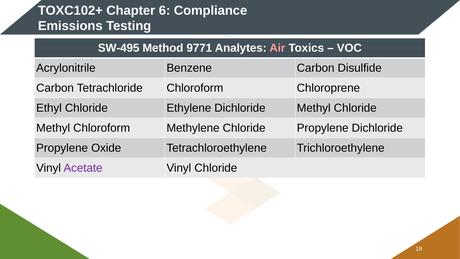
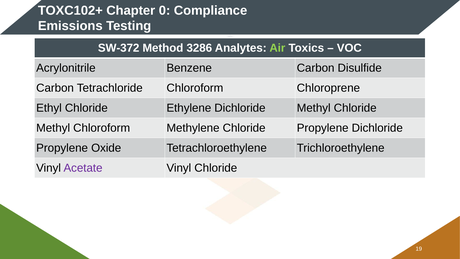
6: 6 -> 0 (165, 10)
SW-495: SW-495 -> SW-372 (119, 48)
9771: 9771 -> 3286 (199, 48)
Air colour: pink -> light green (277, 48)
